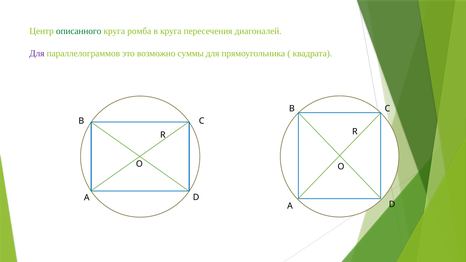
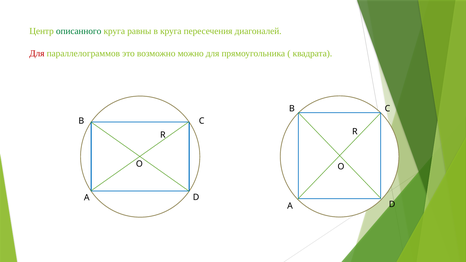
ромба: ромба -> равны (139, 31)
Для colour: purple -> red (37, 53)
суммы: суммы -> можно (191, 53)
